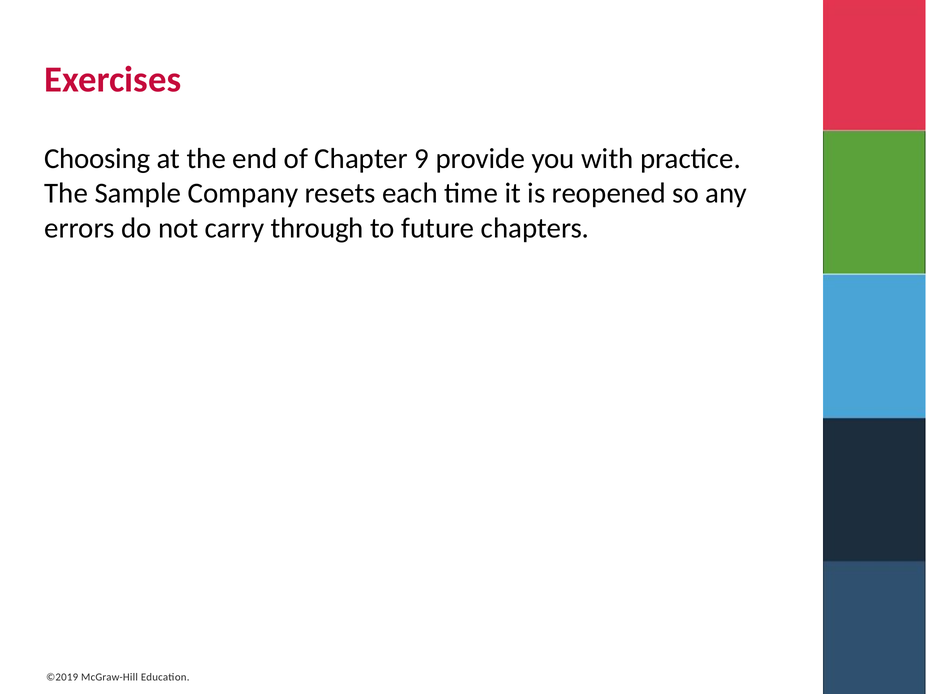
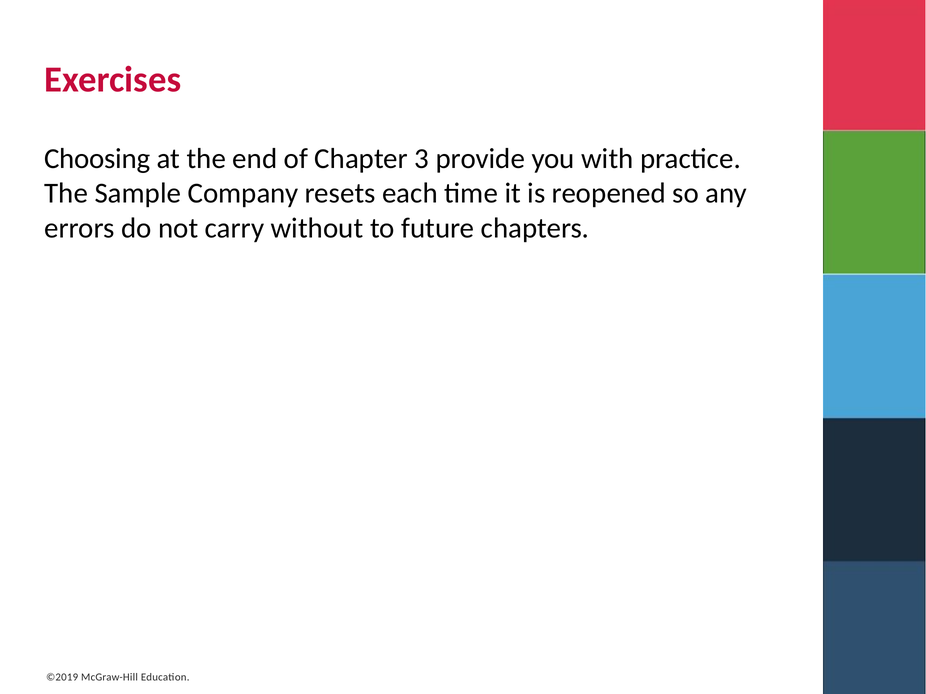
9: 9 -> 3 (422, 159)
through: through -> without (317, 228)
